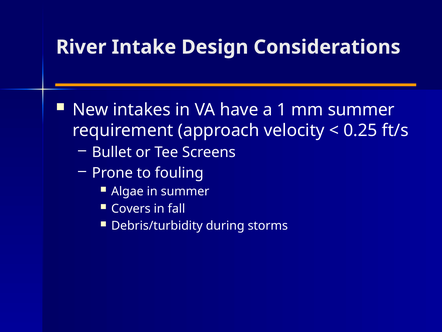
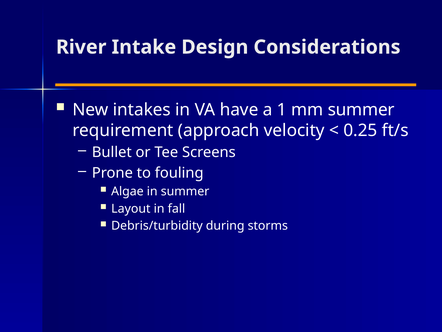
Covers: Covers -> Layout (131, 208)
